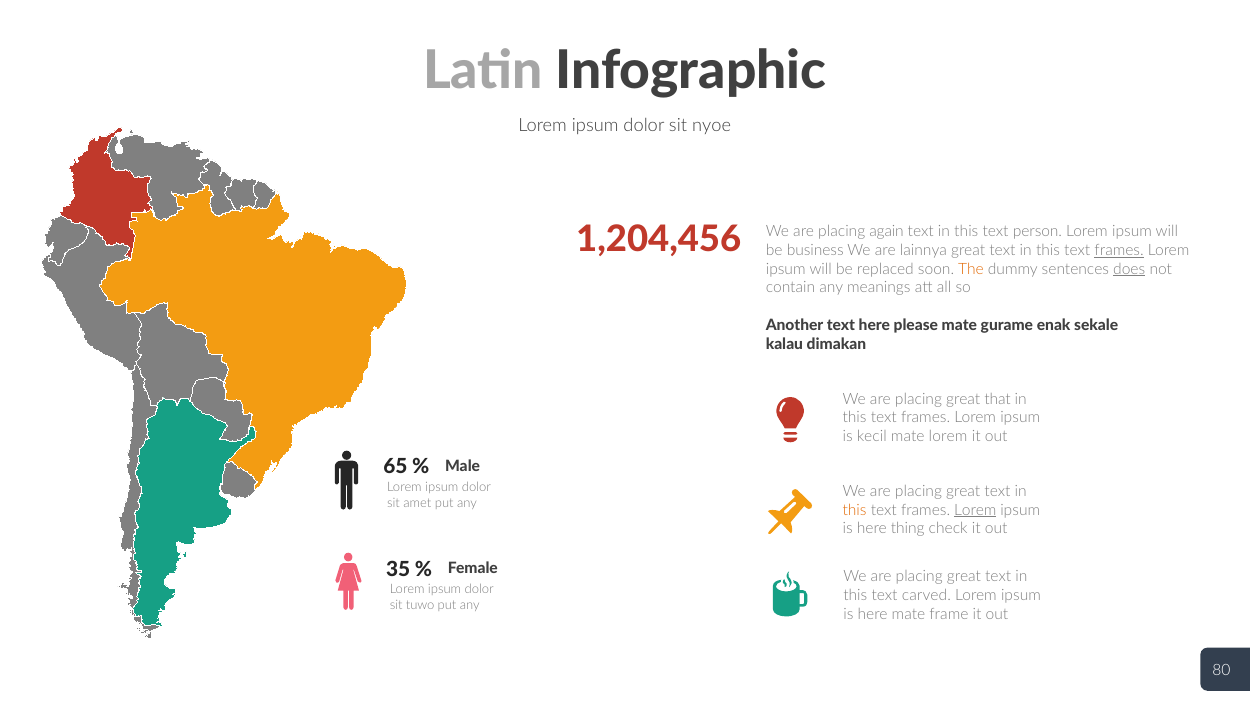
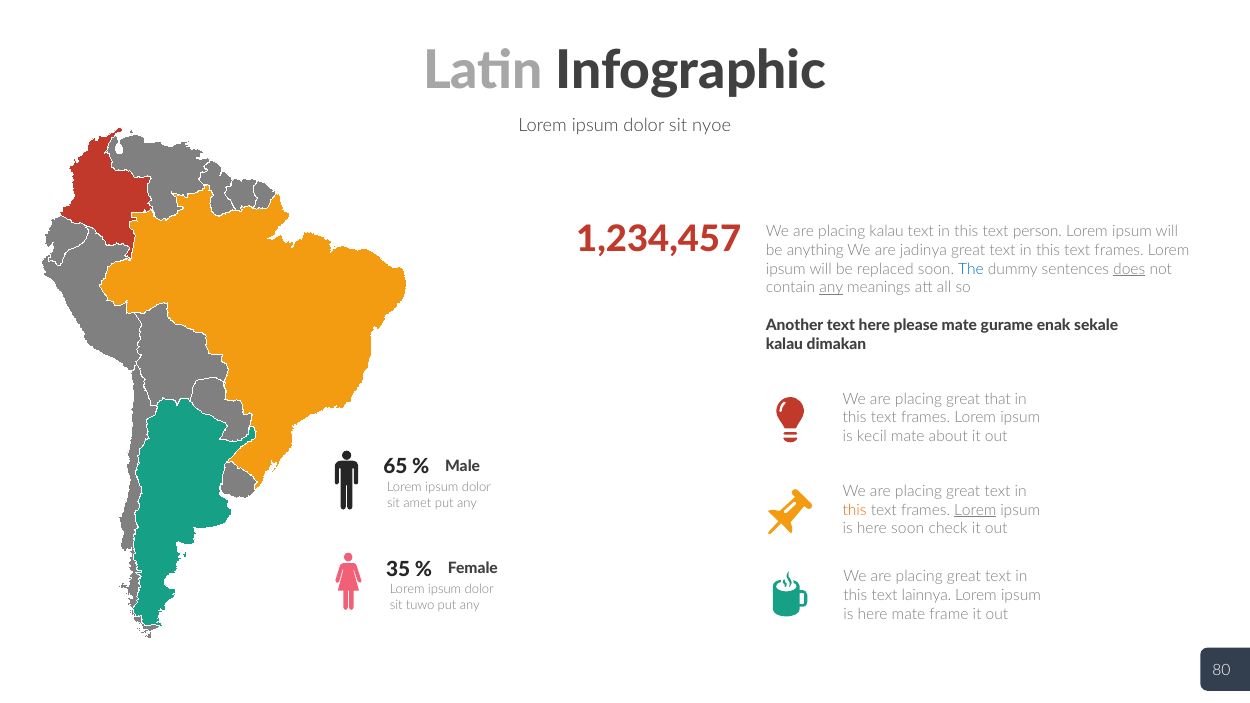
1,204,456: 1,204,456 -> 1,234,457 (659, 239)
placing again: again -> kalau (887, 232)
business: business -> anything (815, 250)
lainnya: lainnya -> jadinya (923, 250)
frames underline: present -> none (1119, 250)
The colour: orange -> blue (971, 269)
any underline: none -> present (831, 288)
mate lorem: lorem -> about (948, 436)
here thing: thing -> soon (908, 529)
carved: carved -> lainnya (927, 595)
